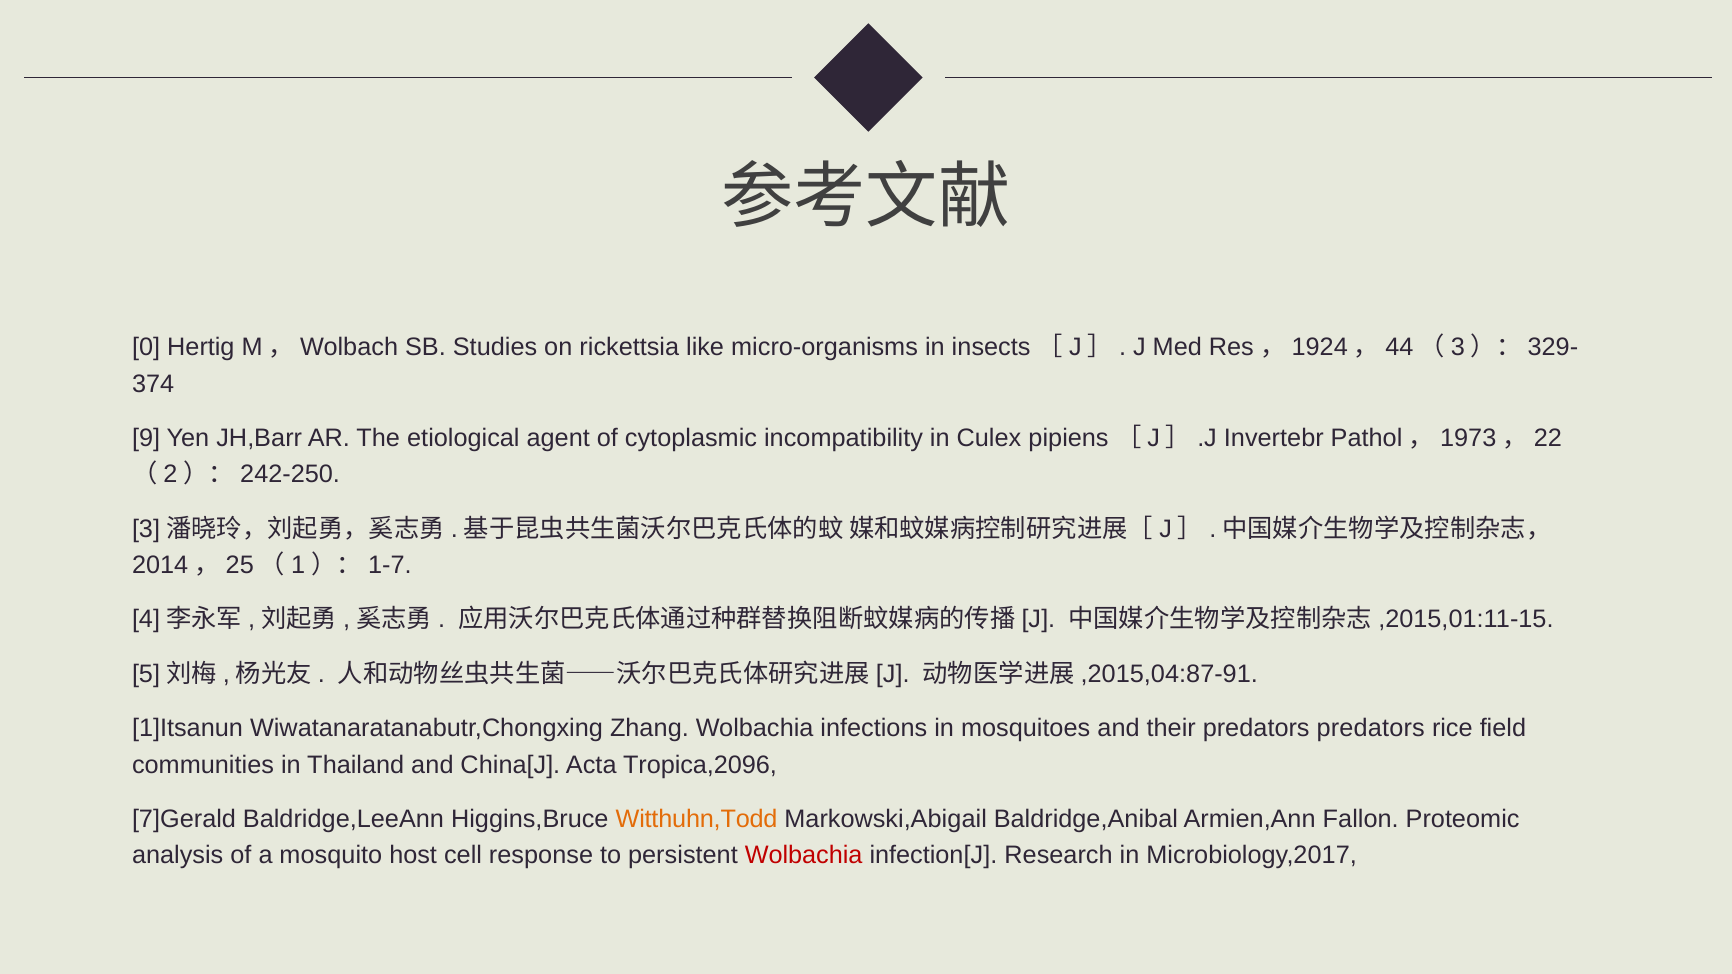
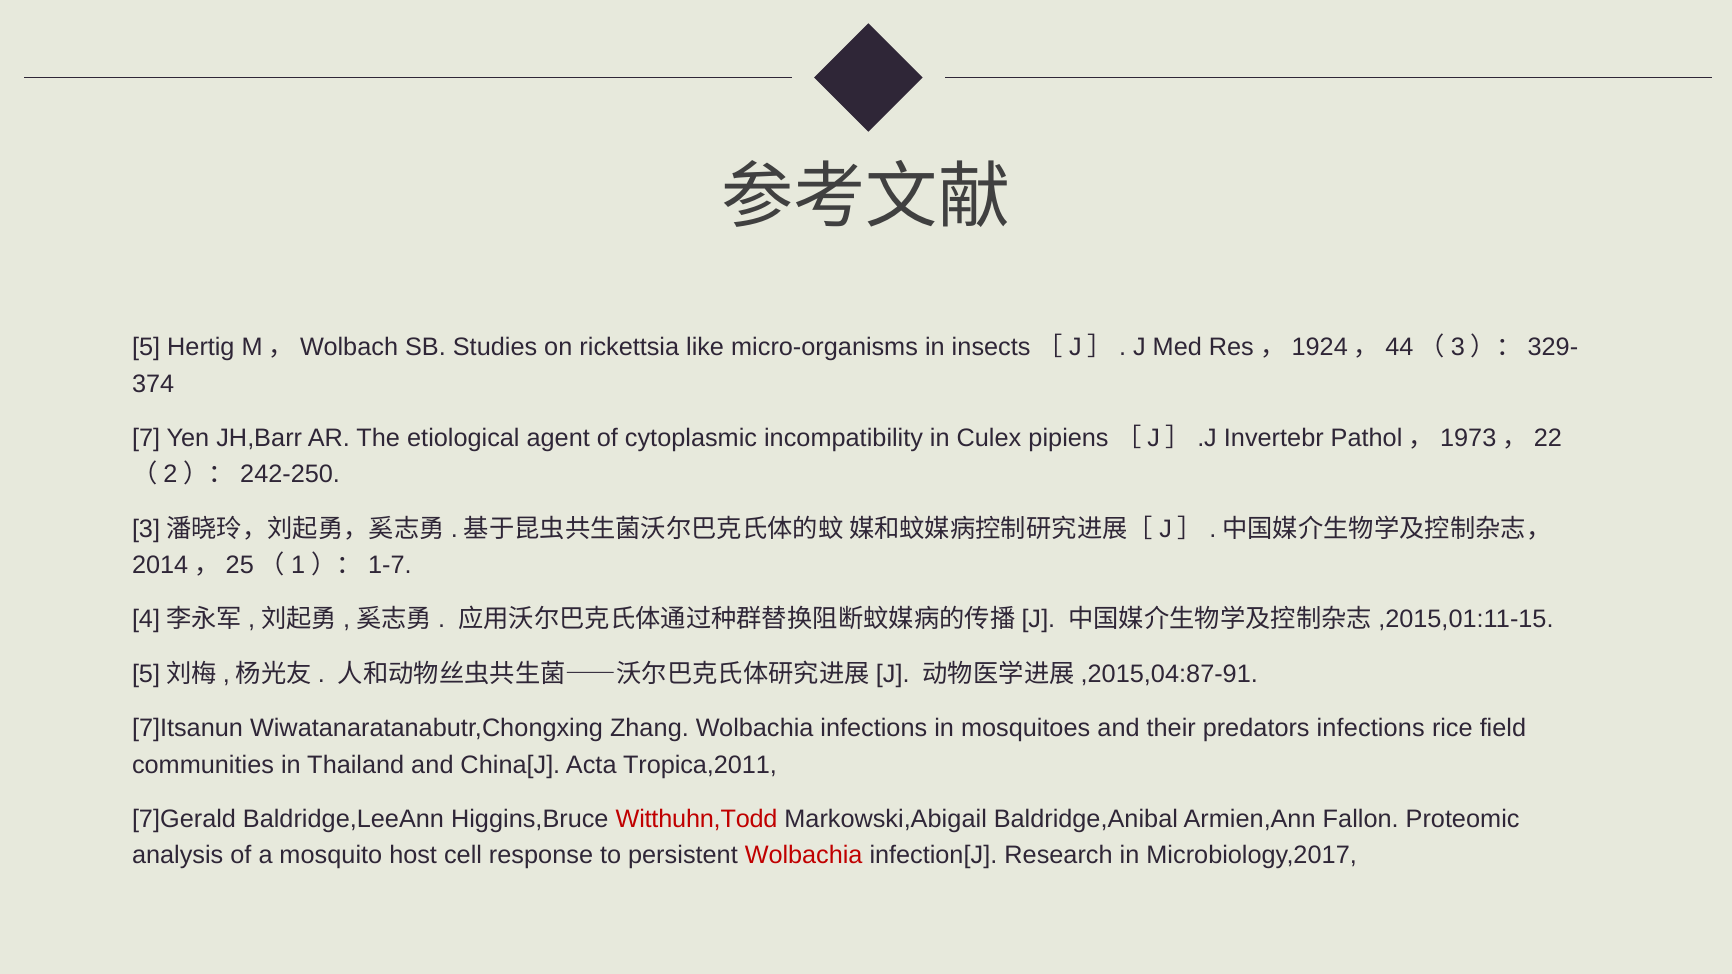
0: 0 -> 5 (146, 347)
9: 9 -> 7 (146, 438)
1]Itsanun: 1]Itsanun -> 7]Itsanun (187, 729)
predators predators: predators -> infections (1371, 729)
Tropica,2096: Tropica,2096 -> Tropica,2011 (700, 765)
Witthuhn,Todd colour: orange -> red (697, 819)
